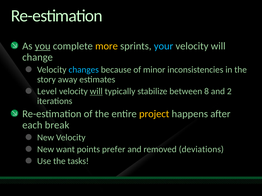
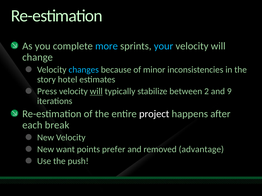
you underline: present -> none (43, 46)
more colour: yellow -> light blue (106, 46)
away: away -> hotel (68, 80)
Level: Level -> Press (47, 92)
8: 8 -> 2 (207, 92)
2: 2 -> 9 (229, 92)
project colour: yellow -> white (154, 114)
deviations: deviations -> advantage (201, 150)
tasks: tasks -> push (78, 161)
